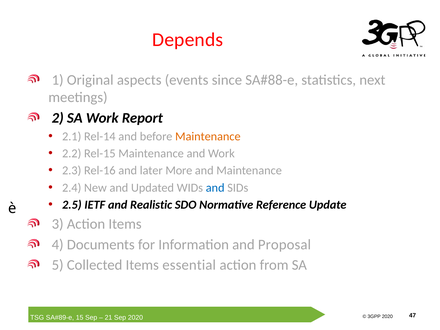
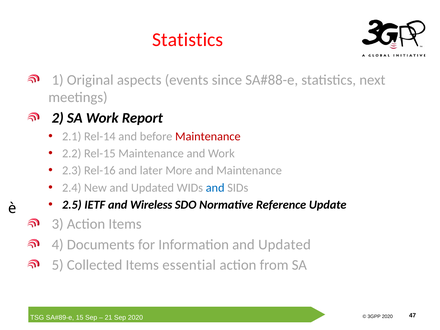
Depends: Depends -> Statistics (188, 40)
Maintenance colour: orange -> red (208, 136)
Realistic: Realistic -> Wireless (151, 205)
Information and Proposal: Proposal -> Updated (284, 245)
